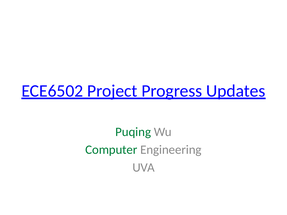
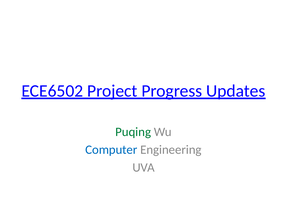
Computer colour: green -> blue (111, 150)
